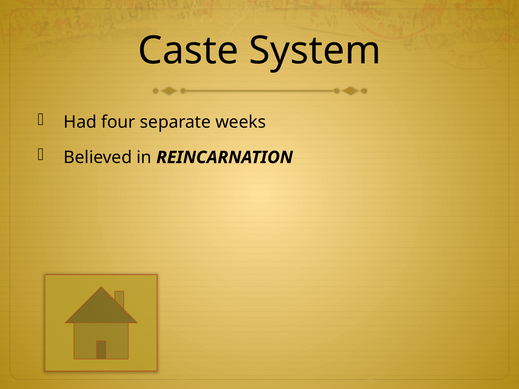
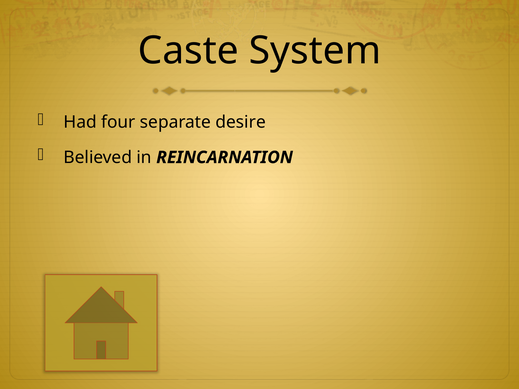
weeks: weeks -> desire (241, 122)
